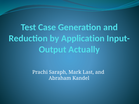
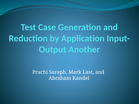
Actually: Actually -> Another (84, 50)
